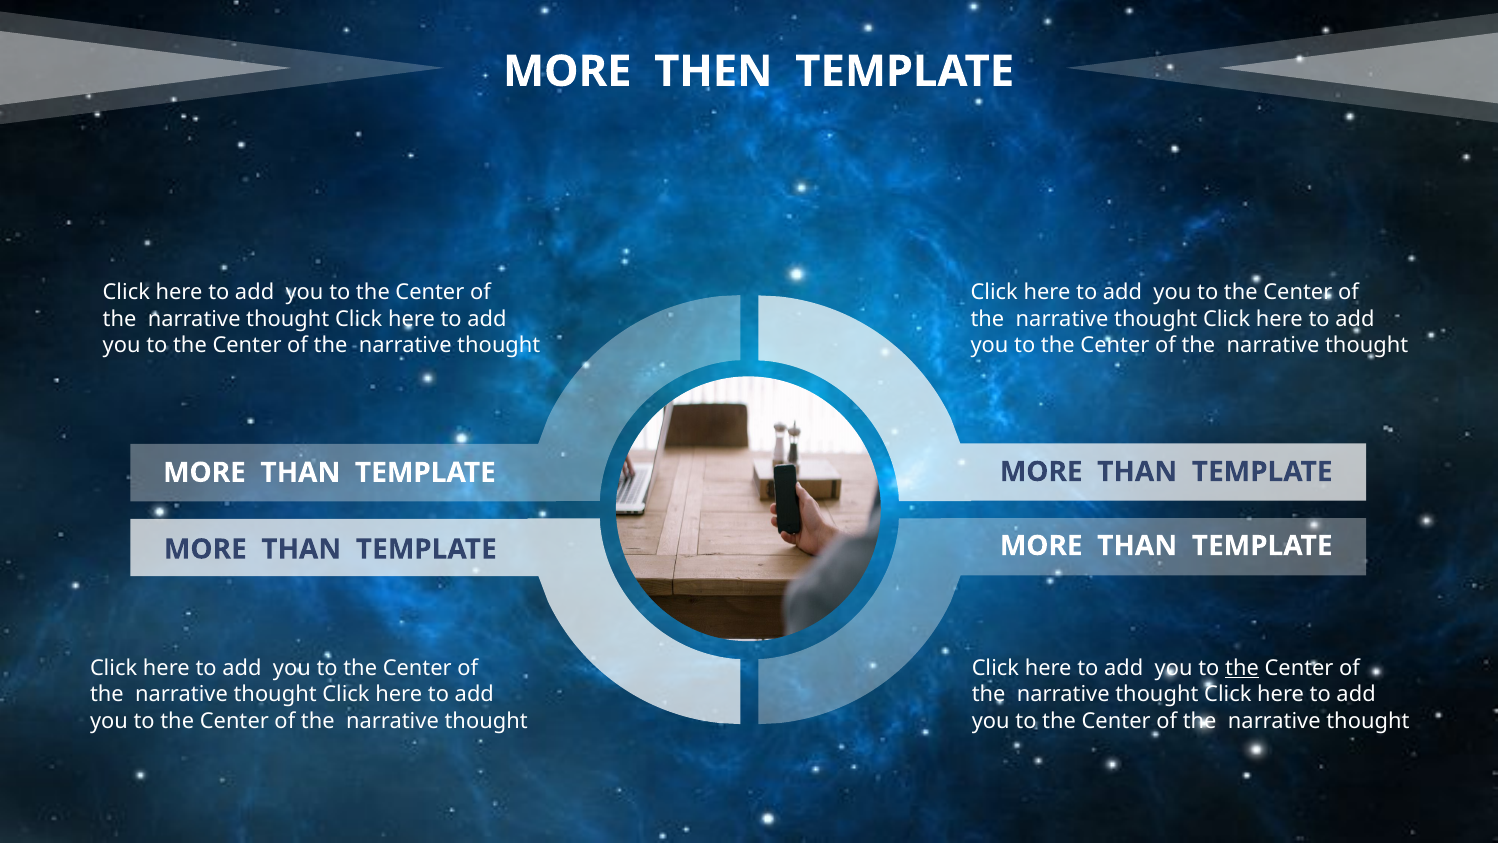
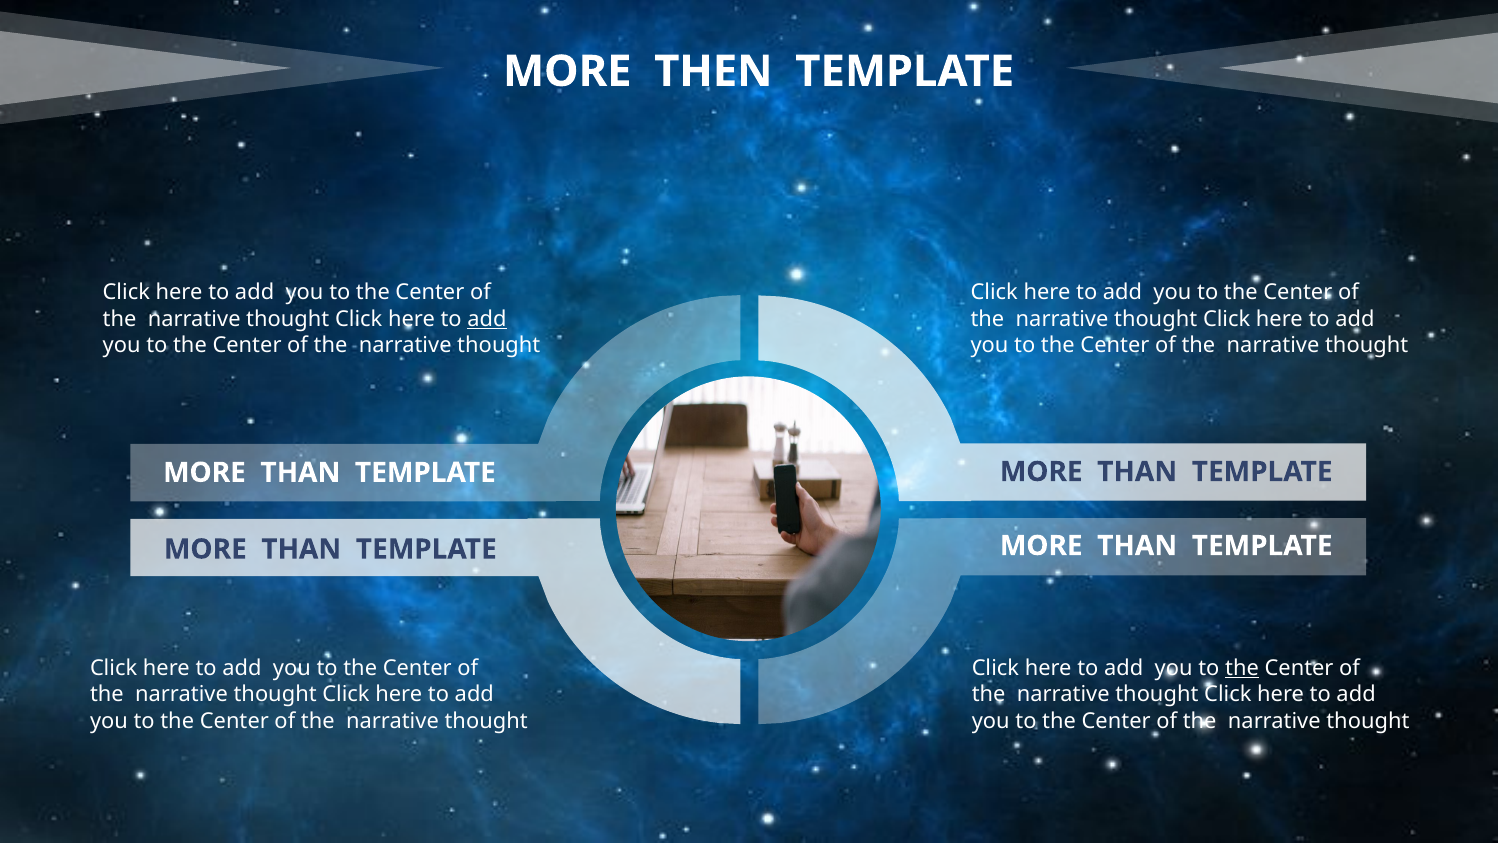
add underline: none -> present (487, 319)
